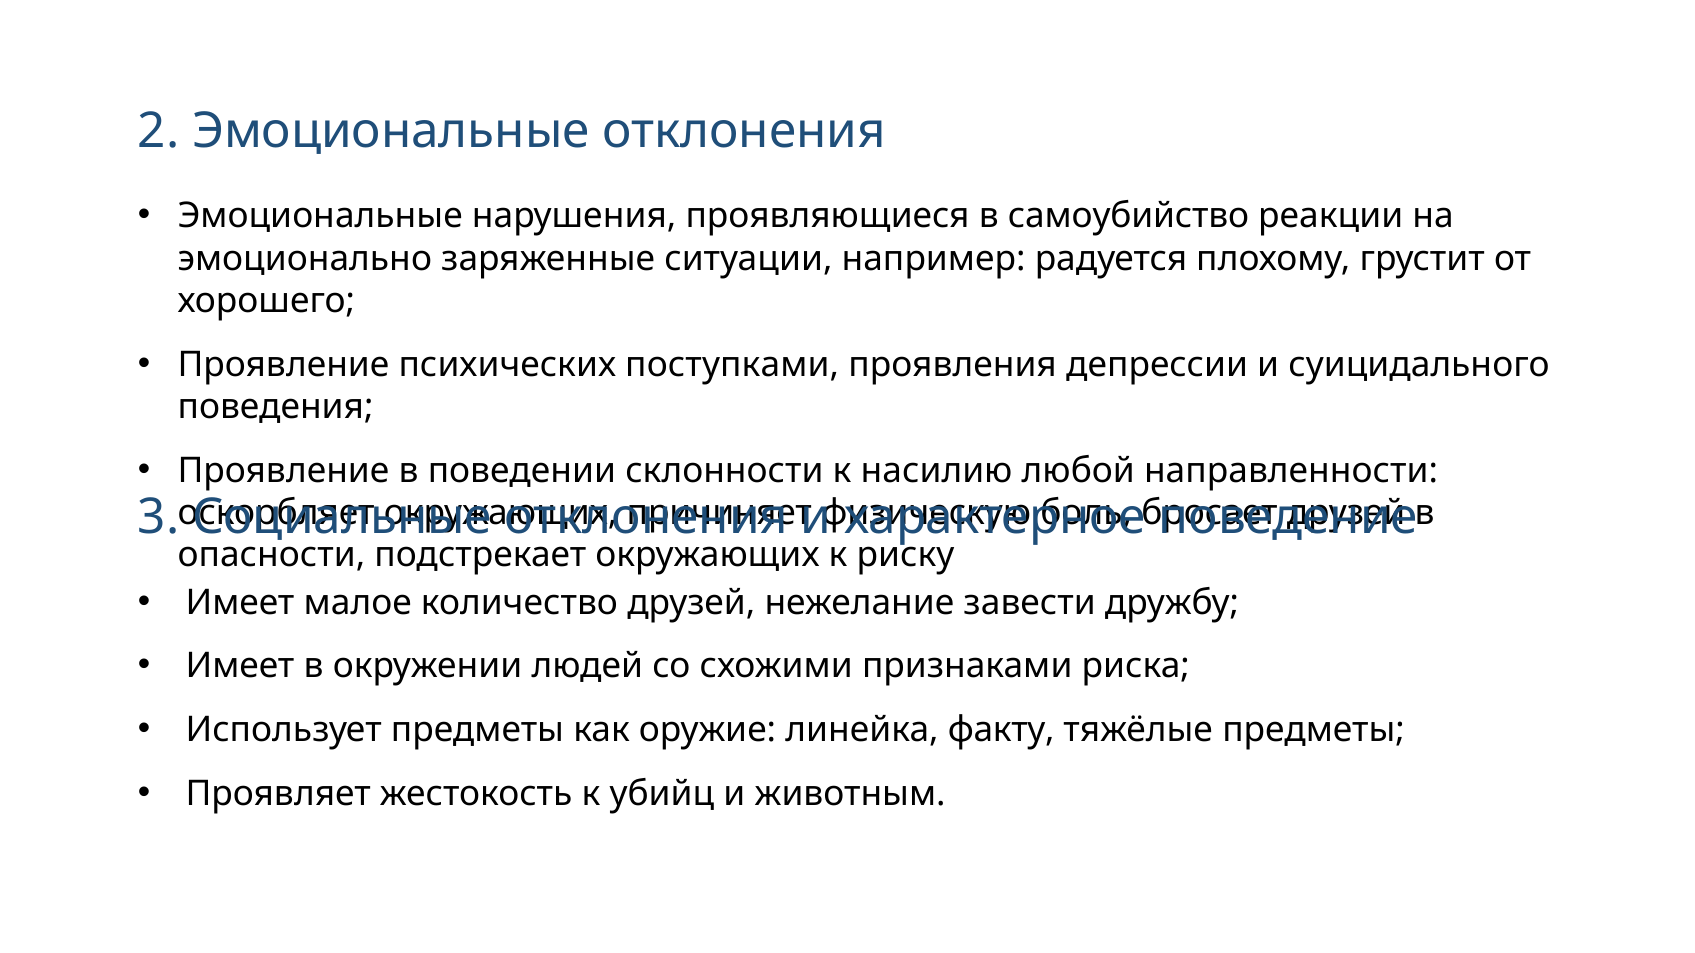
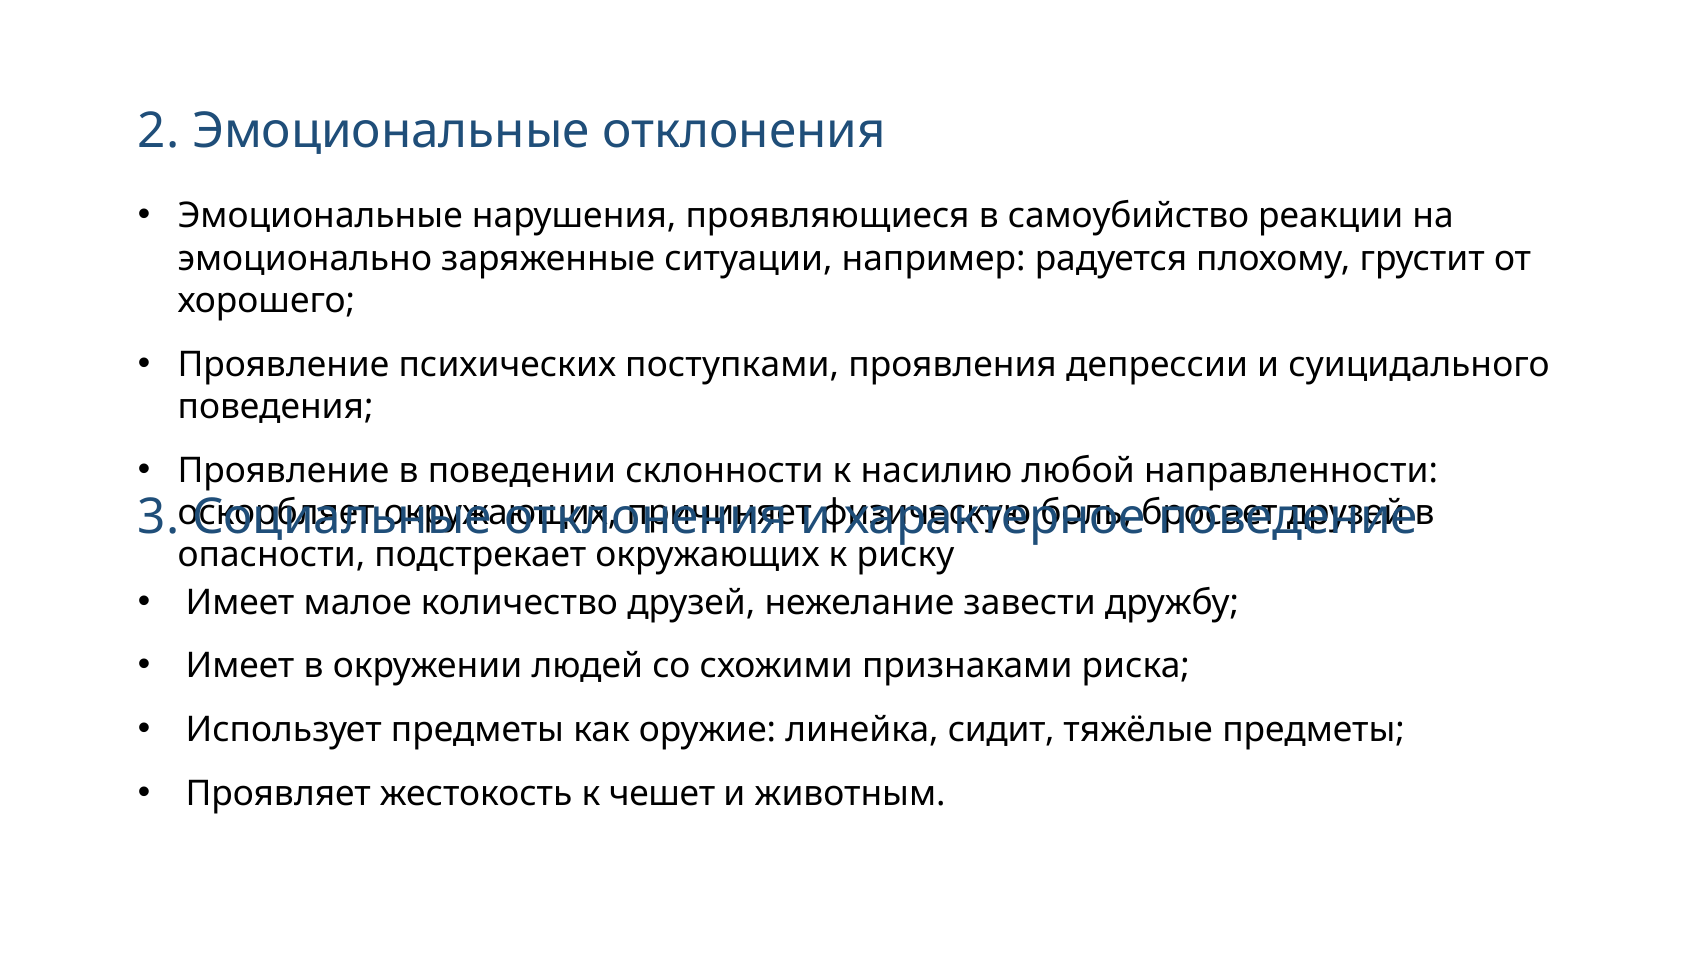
факту: факту -> сидит (1001, 730)
убийц: убийц -> чешет (662, 794)
